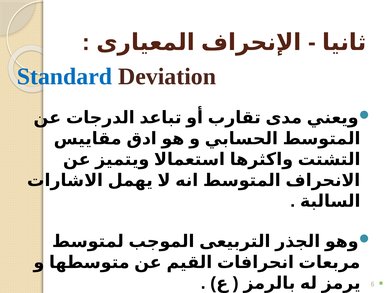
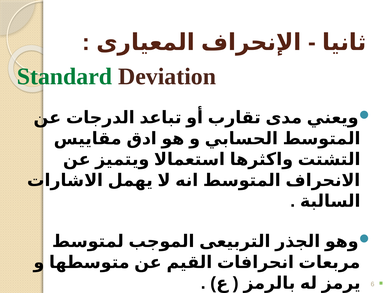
Standard colour: blue -> green (64, 76)
